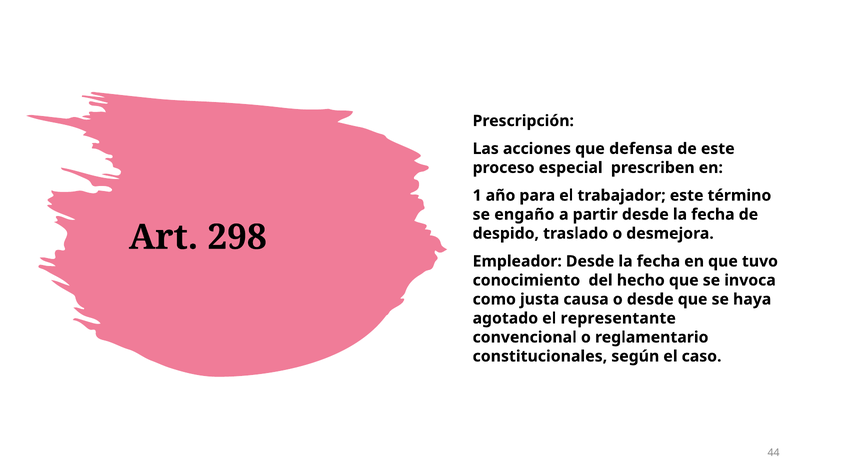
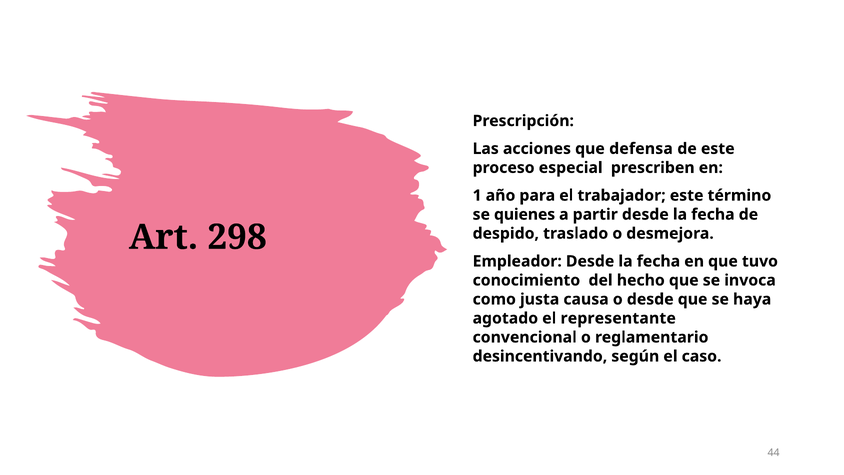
engaño: engaño -> quienes (525, 214)
constitucionales: constitucionales -> desincentivando (540, 356)
